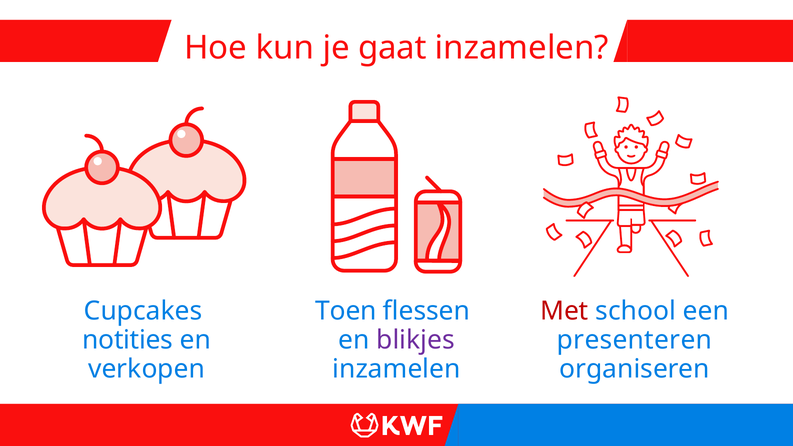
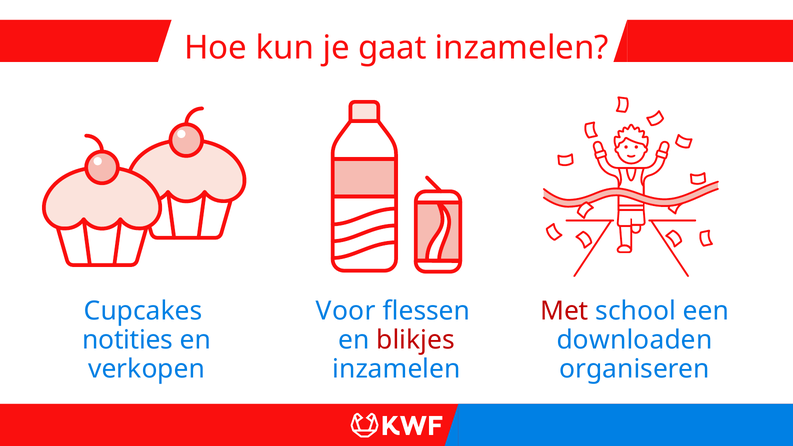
Toen: Toen -> Voor (346, 311)
blikjes colour: purple -> red (416, 340)
presenteren: presenteren -> downloaden (634, 340)
